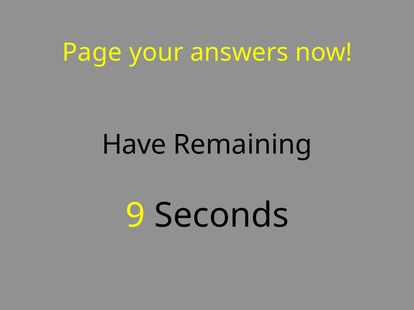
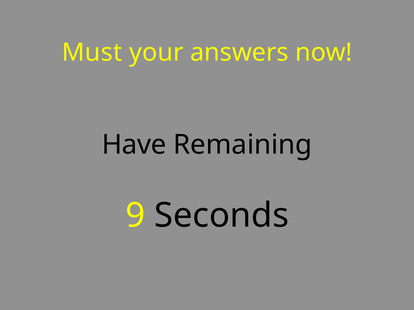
Page: Page -> Must (92, 52)
